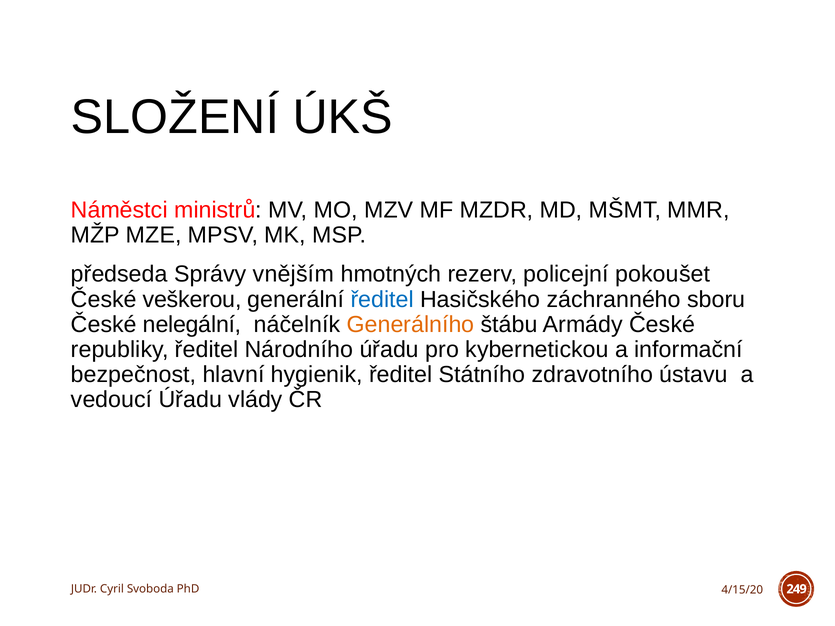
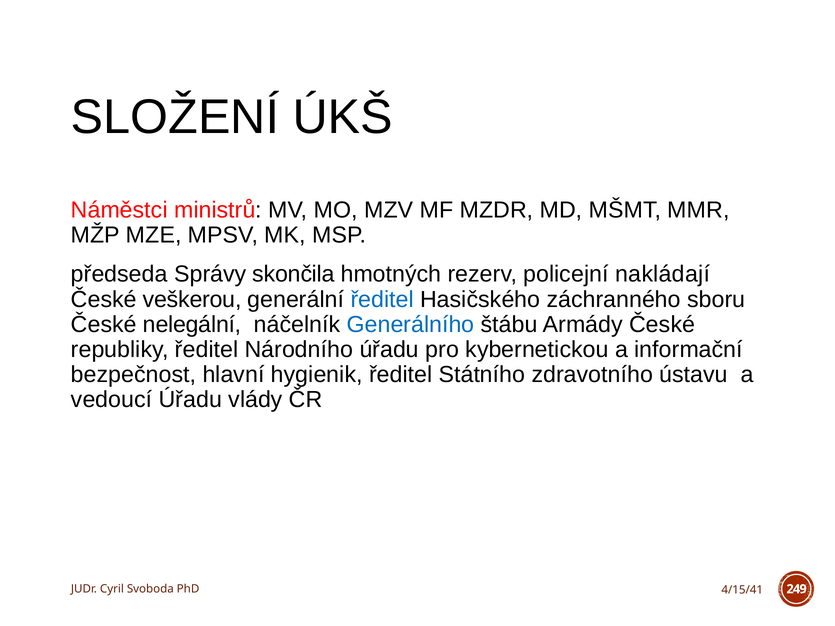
vnějším: vnějším -> skončila (294, 274)
pokoušet: pokoušet -> nakládají (663, 274)
Generálního colour: orange -> blue (411, 325)
4/15/20: 4/15/20 -> 4/15/41 (742, 590)
